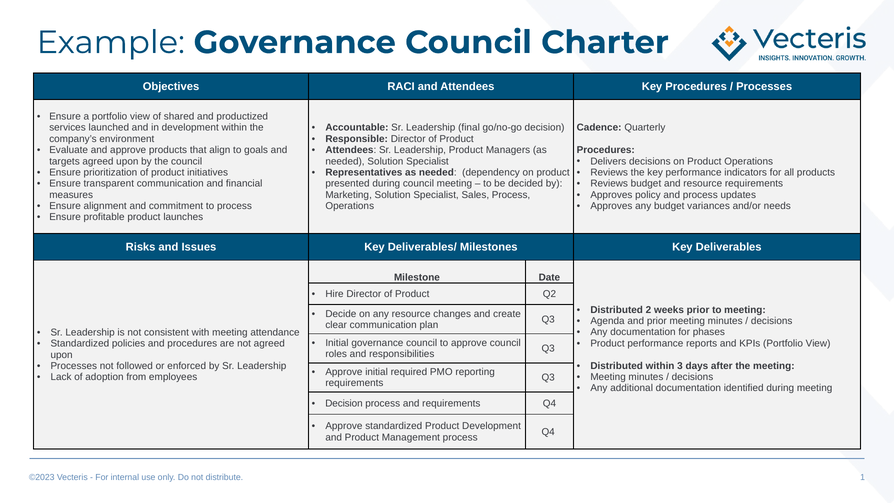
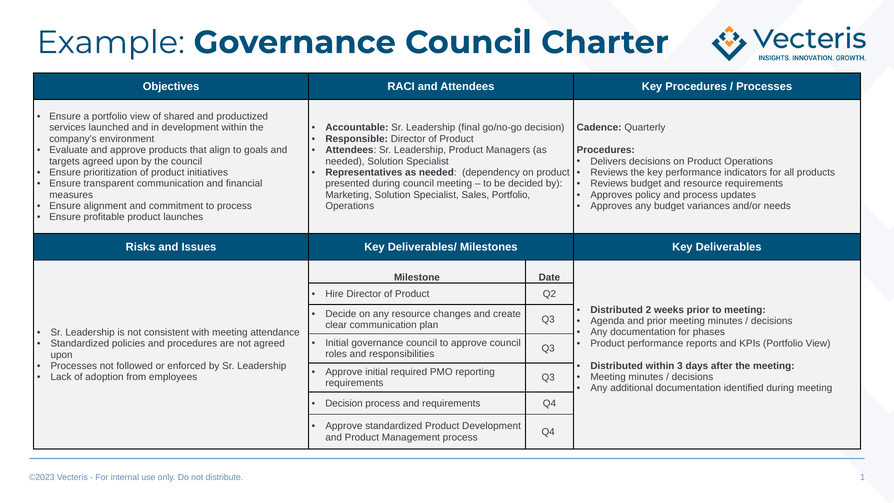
Sales Process: Process -> Portfolio (511, 195)
